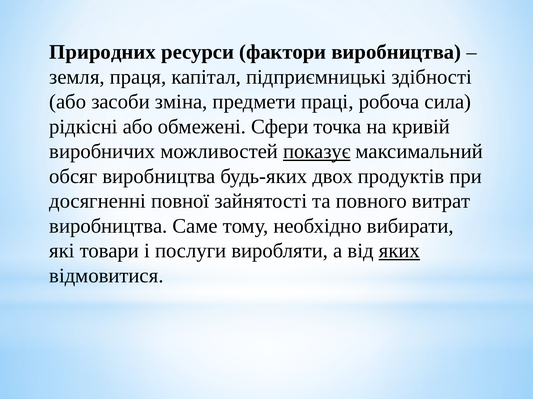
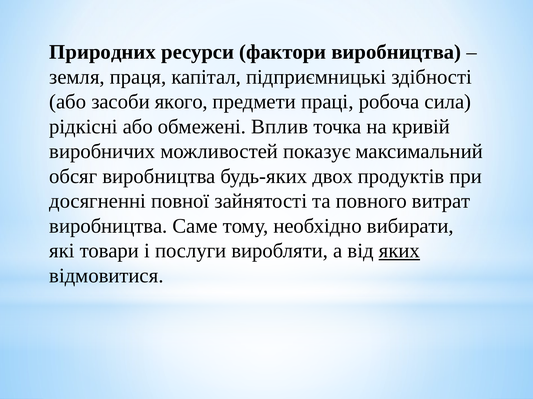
зміна: зміна -> якого (181, 102)
Сфери: Сфери -> Вплив (280, 127)
показує underline: present -> none (317, 152)
